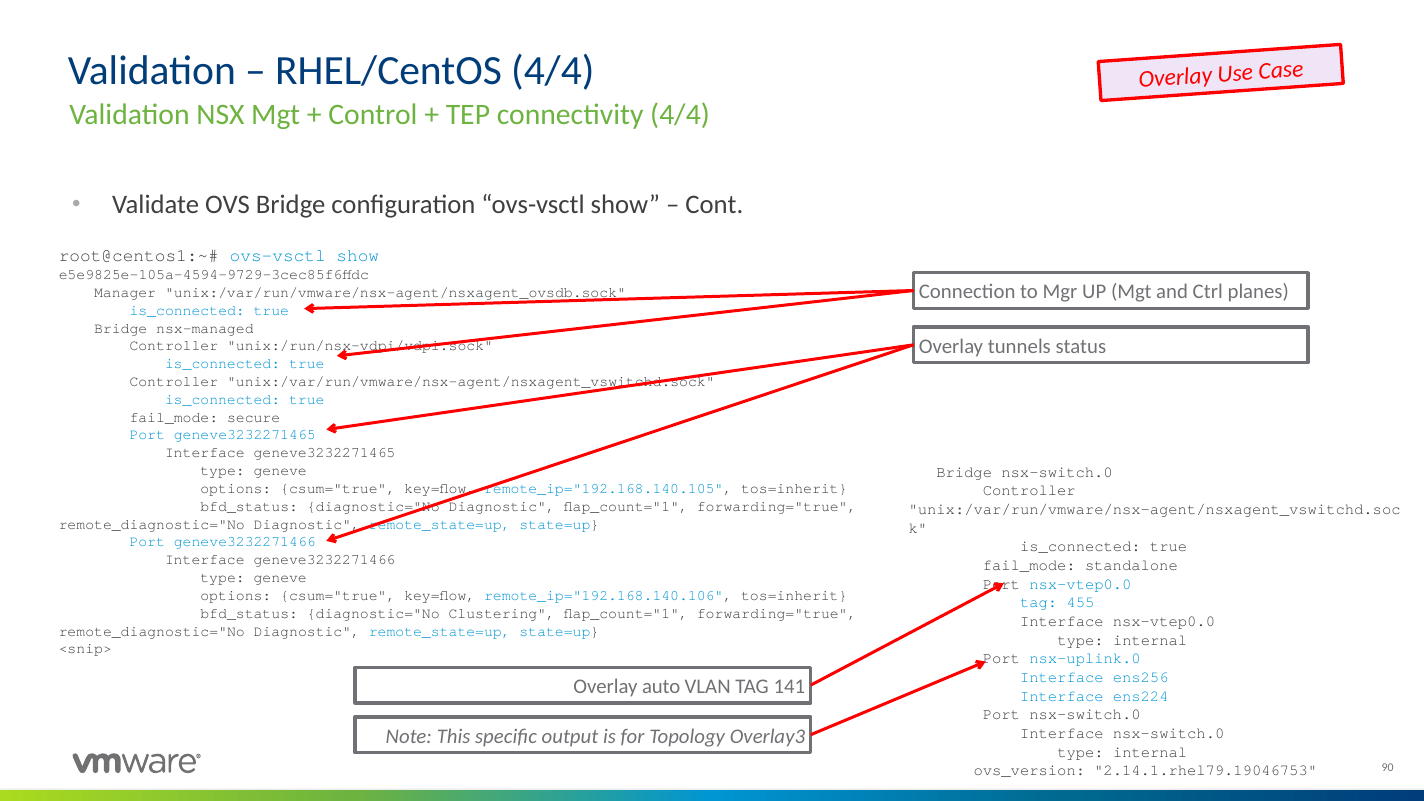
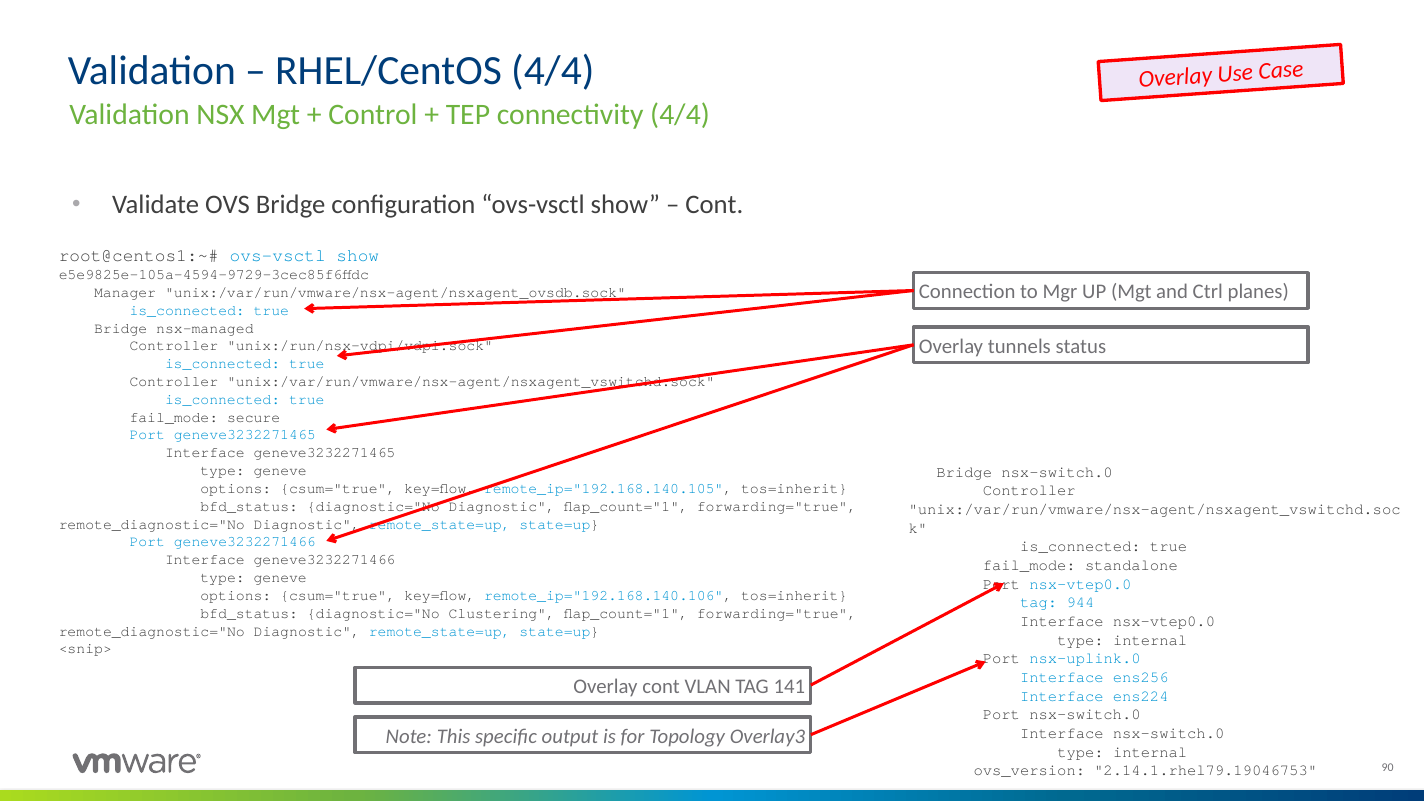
455: 455 -> 944 (1081, 603)
Overlay auto: auto -> cont (661, 687)
